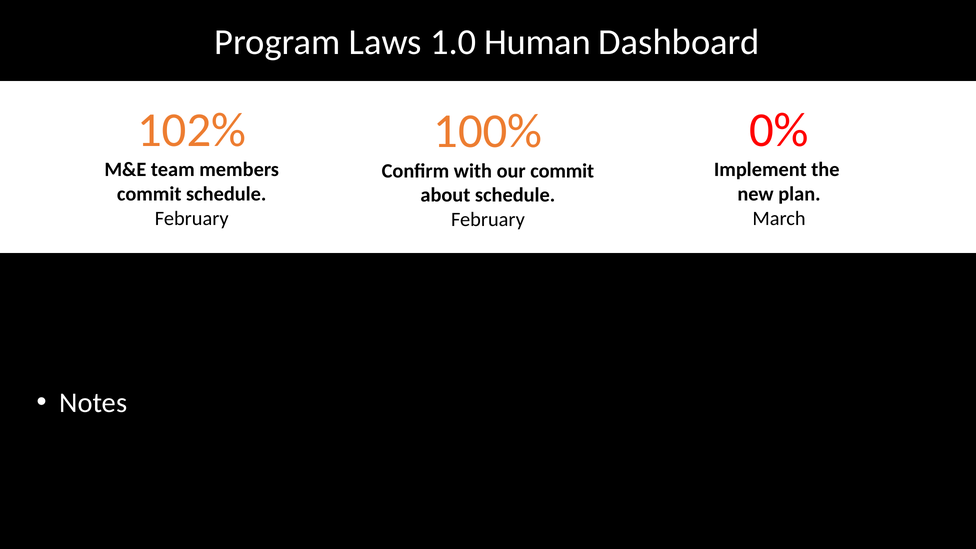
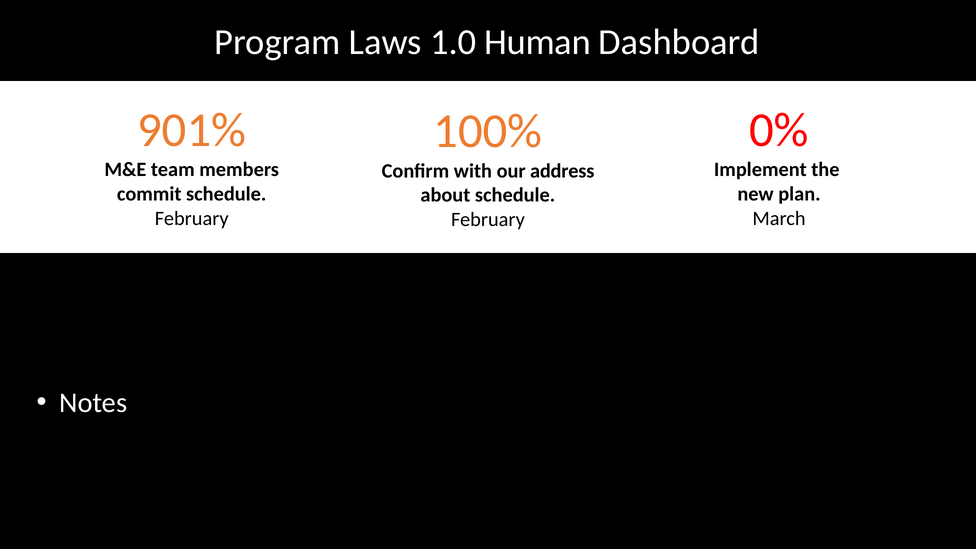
102%: 102% -> 901% (192, 130)
our commit: commit -> address (562, 171)
